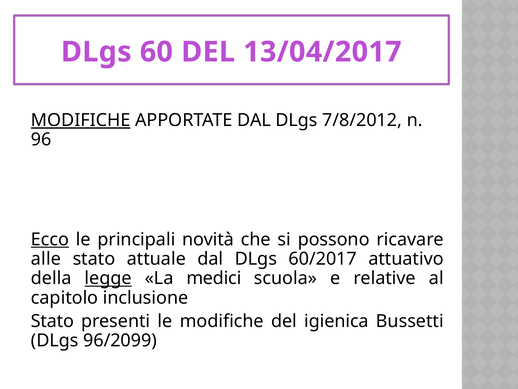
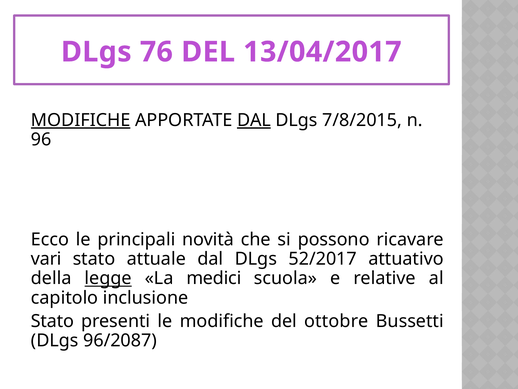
60: 60 -> 76 (156, 52)
DAL underline: none -> present (254, 120)
7/8/2012: 7/8/2012 -> 7/8/2015 (362, 120)
Ecco underline: present -> none (50, 239)
alle: alle -> vari (46, 259)
60/2017: 60/2017 -> 52/2017 (323, 259)
igienica: igienica -> ottobre (336, 321)
96/2099: 96/2099 -> 96/2087 (120, 340)
